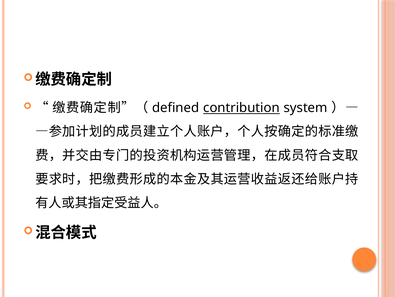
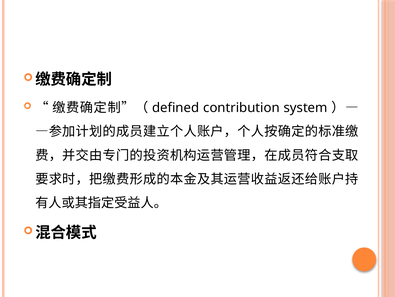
contribution underline: present -> none (241, 108)
